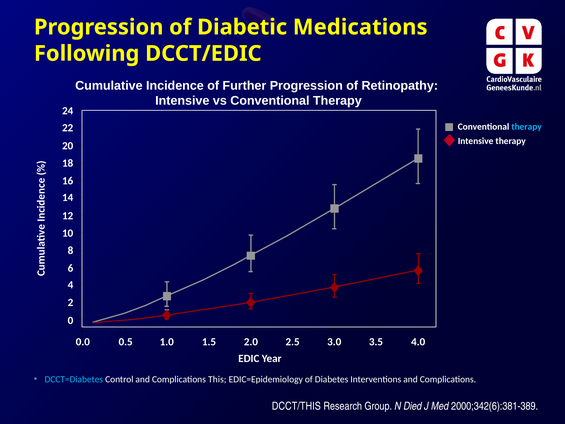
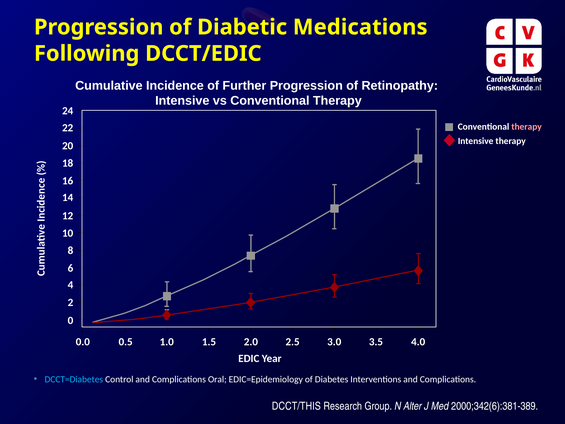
therapy colour: light blue -> pink (527, 127)
This: This -> Oral (217, 379)
Died: Died -> Alter (413, 406)
